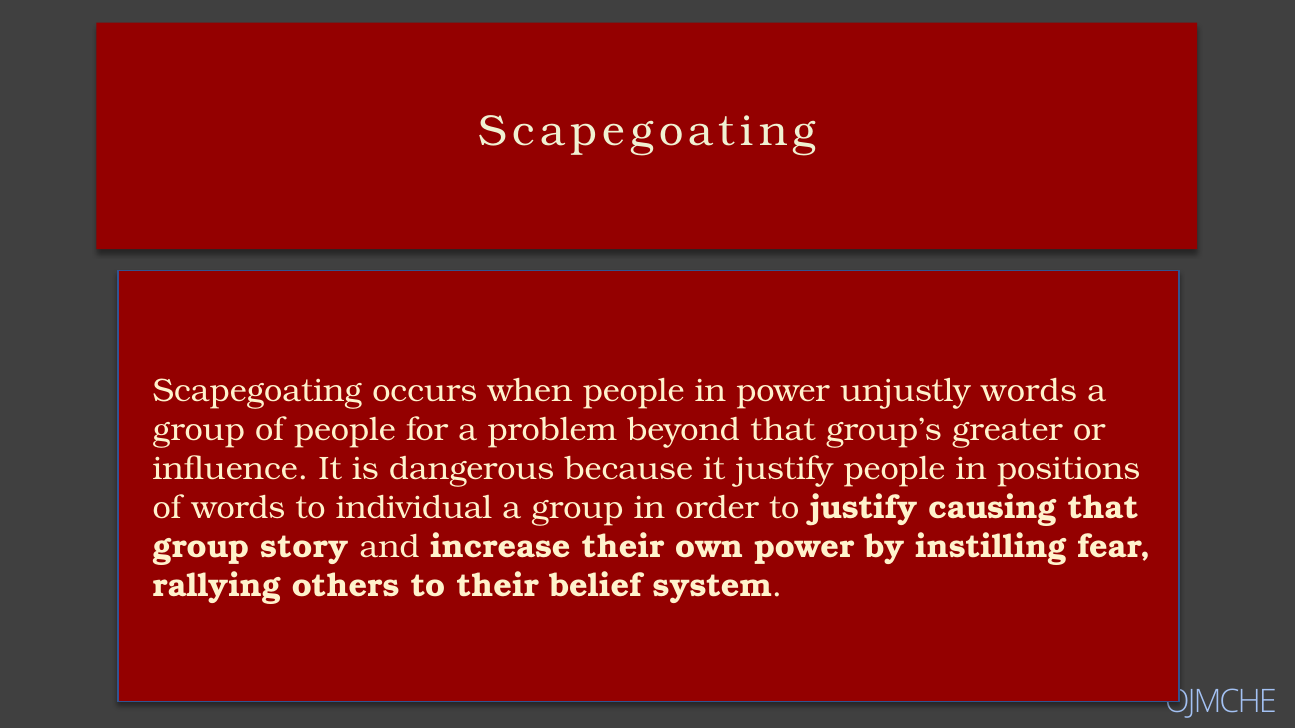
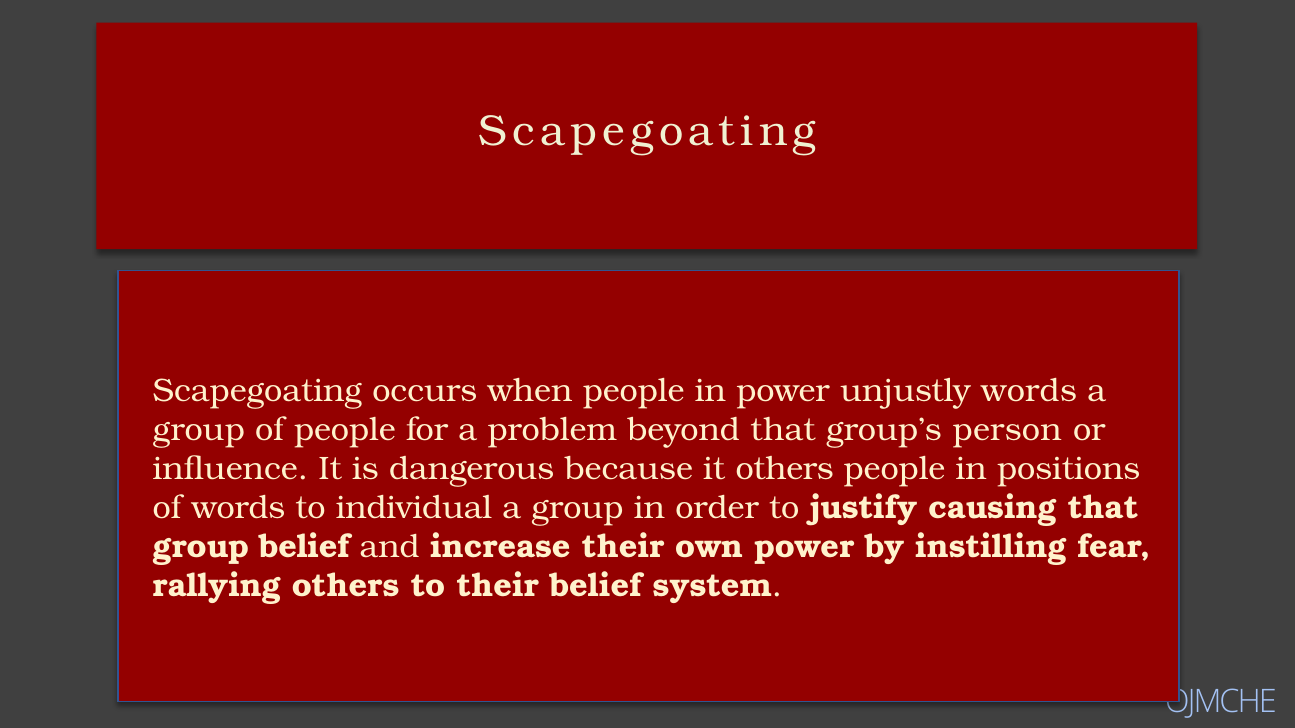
greater: greater -> person (1007, 430)
it justify: justify -> others (785, 469)
group story: story -> belief (304, 547)
